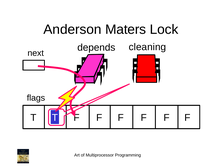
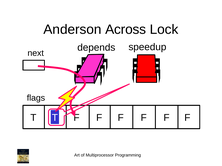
Maters: Maters -> Across (126, 30)
cleaning: cleaning -> speedup (147, 47)
